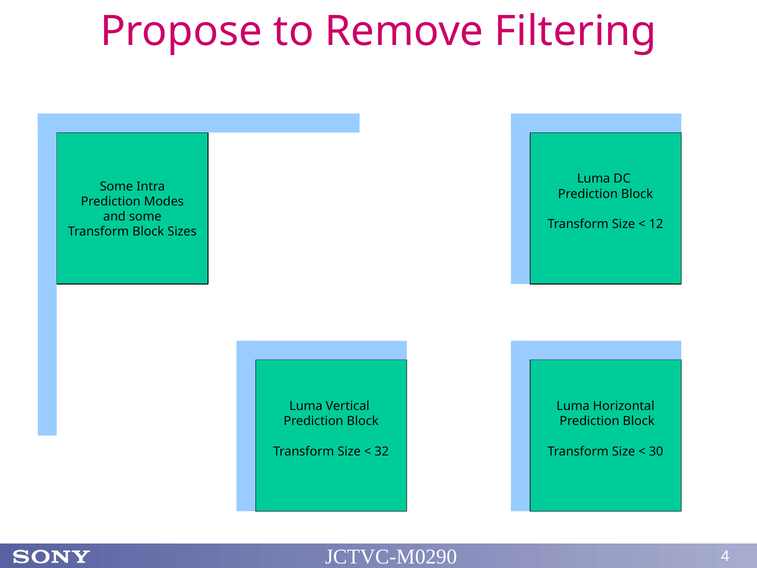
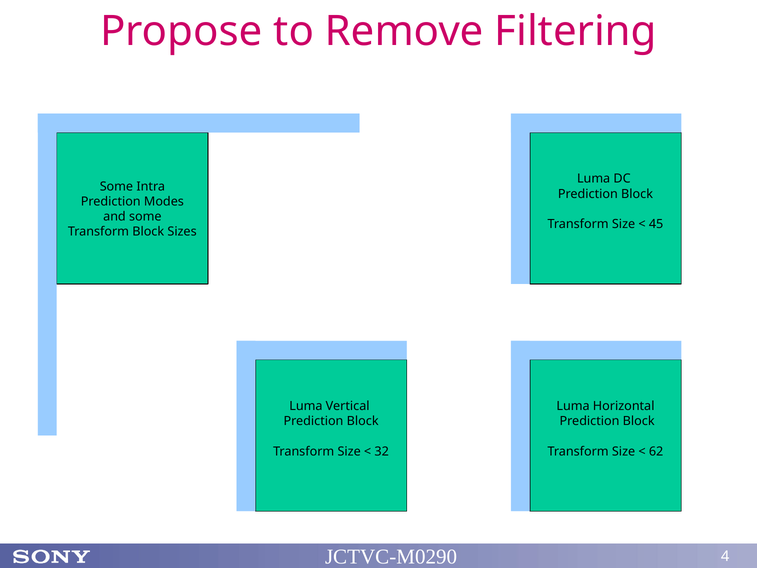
12: 12 -> 45 (656, 224)
30: 30 -> 62 (656, 451)
